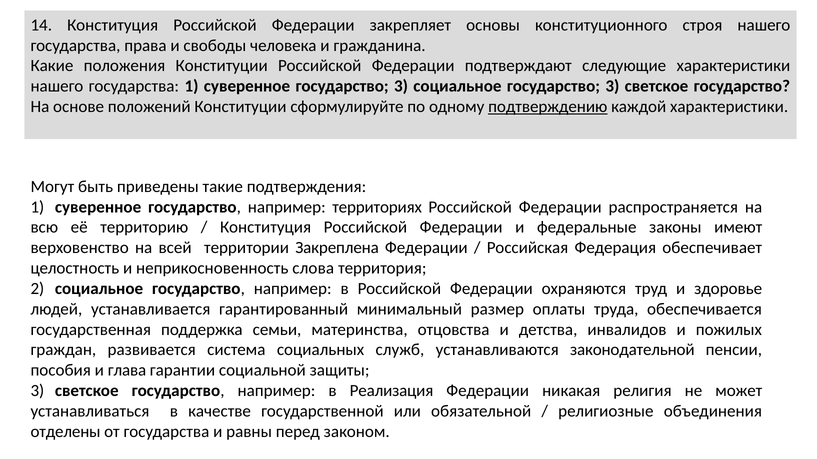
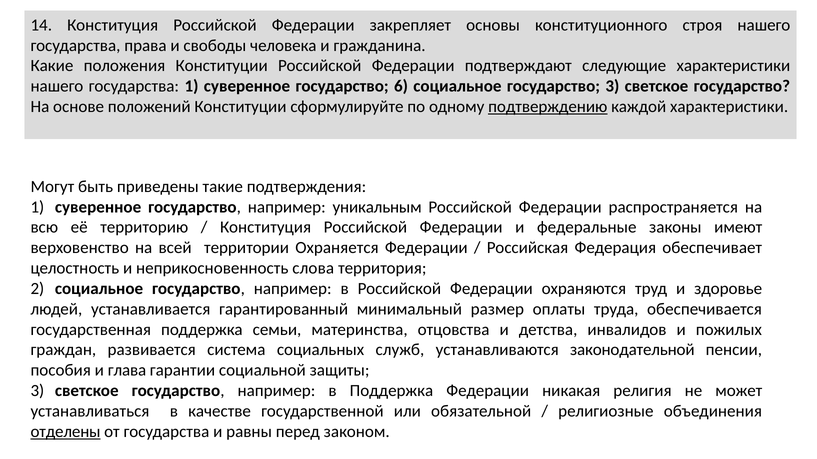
суверенное государство 3: 3 -> 6 (401, 86)
территориях: территориях -> уникальным (377, 207)
Закреплена: Закреплена -> Охраняется (337, 248)
в Реализация: Реализация -> Поддержка (391, 391)
отделены underline: none -> present (66, 432)
